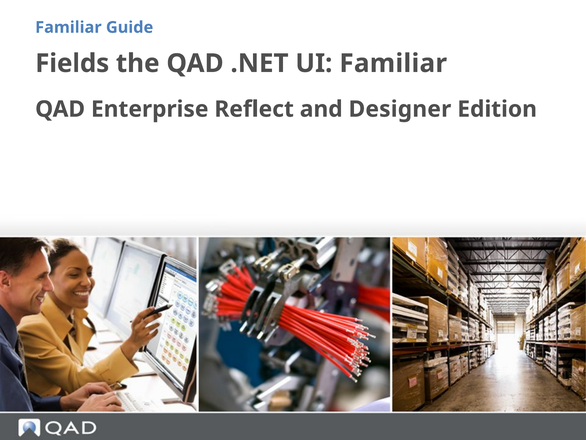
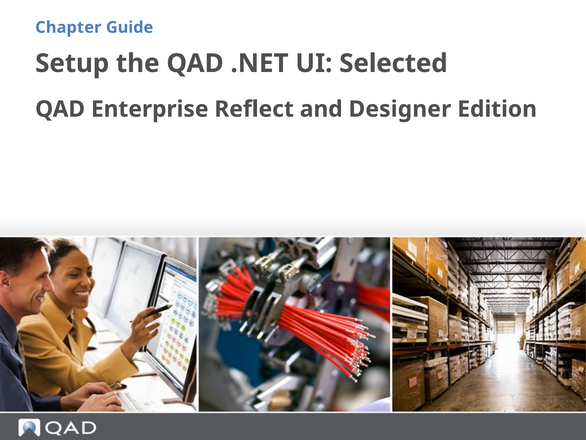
Familiar: Familiar -> Chapter (68, 27)
Fields: Fields -> Setup (72, 63)
UI Familiar: Familiar -> Selected (393, 63)
